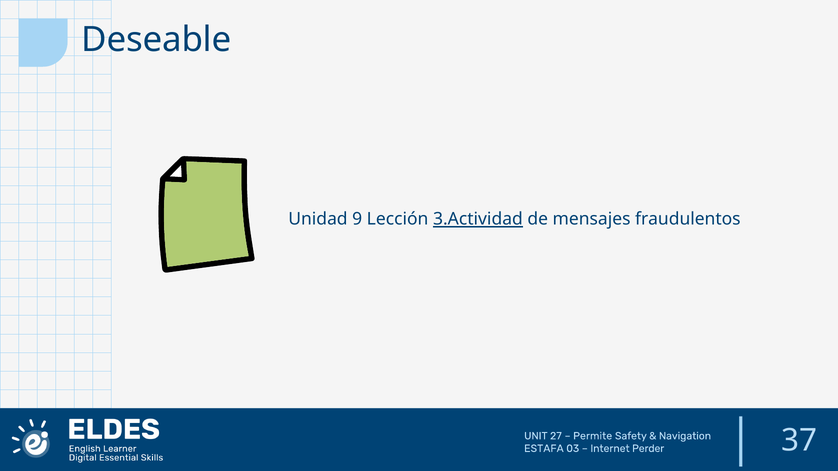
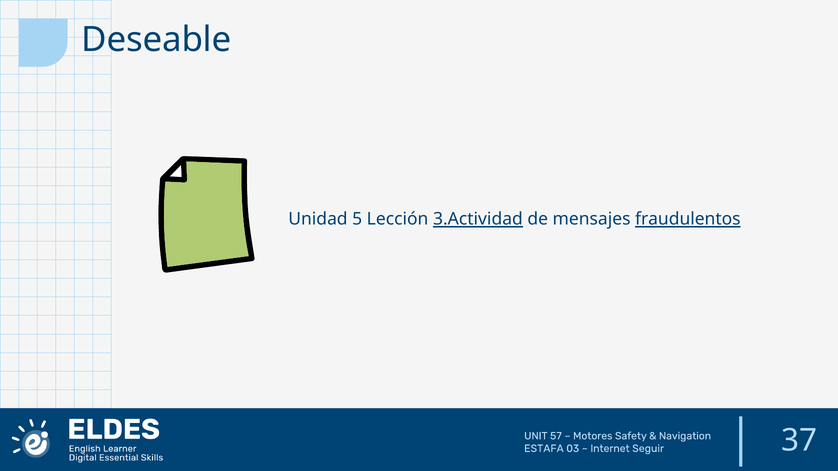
9: 9 -> 5 (357, 219)
fraudulentos underline: none -> present (688, 219)
27: 27 -> 57 (556, 436)
Permite: Permite -> Motores (593, 436)
Perder: Perder -> Seguir (648, 449)
